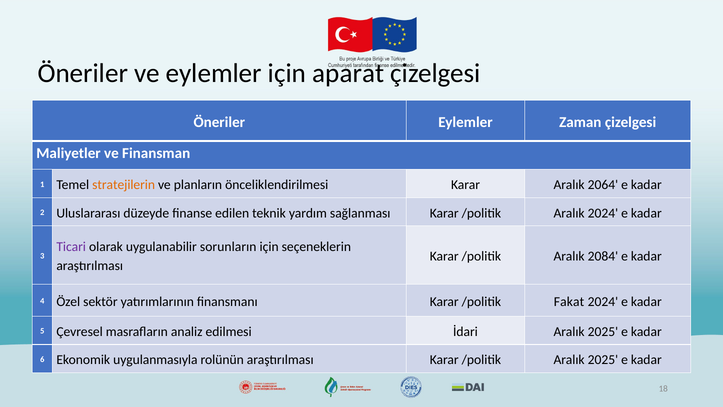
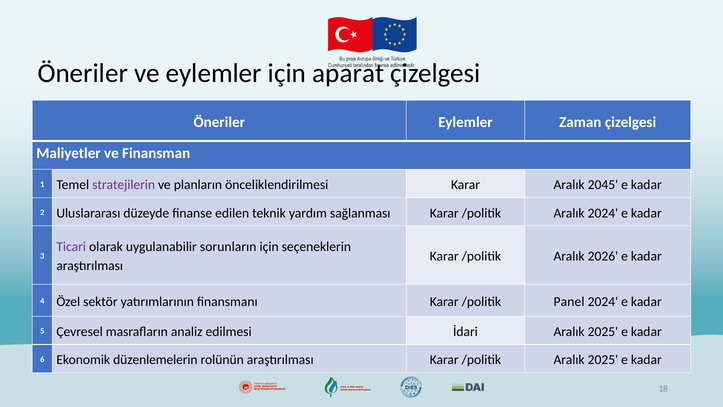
stratejilerin colour: orange -> purple (124, 185)
2064: 2064 -> 2045 (603, 185)
2084: 2084 -> 2026 (603, 256)
Fakat: Fakat -> Panel (569, 301)
uygulanmasıyla: uygulanmasıyla -> düzenlemelerin (155, 360)
